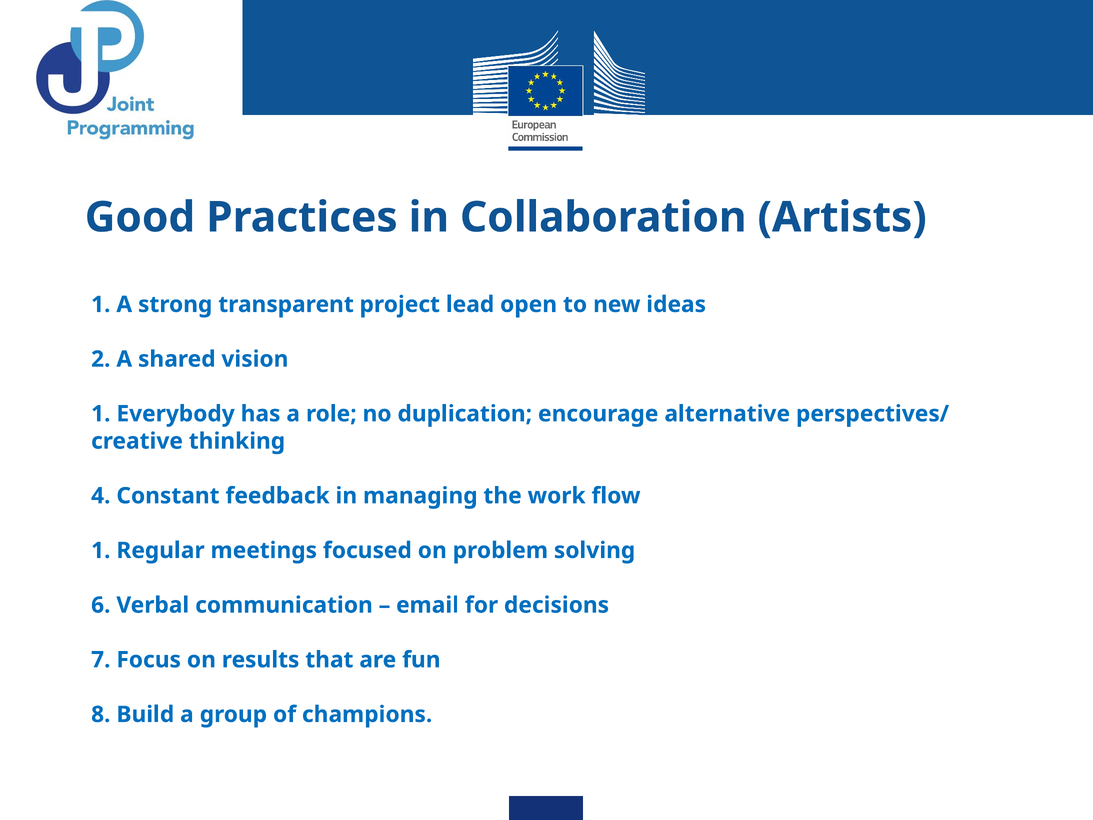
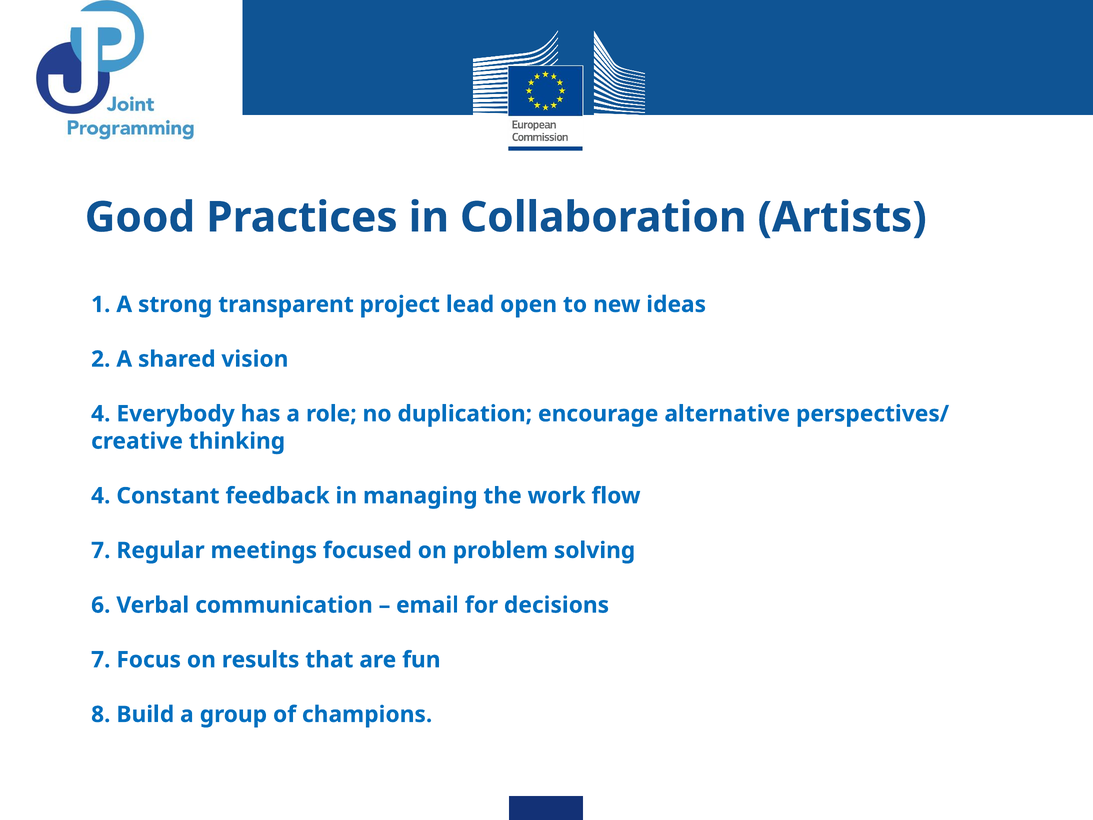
1: 1 -> 4 (101, 414)
1: 1 -> 7 (101, 550)
